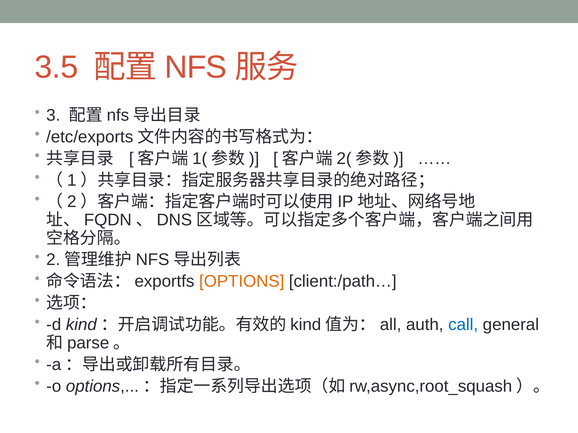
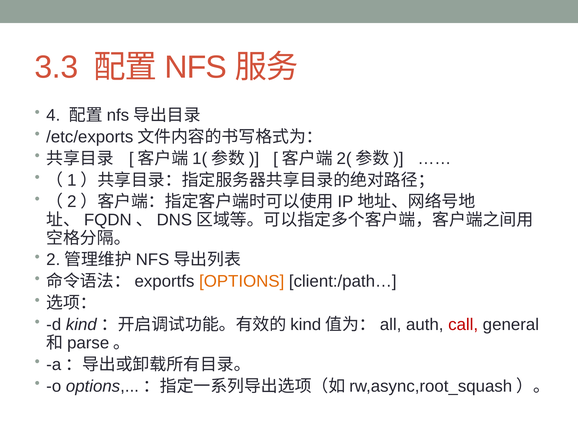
3.5: 3.5 -> 3.3 (56, 67)
3: 3 -> 4 (53, 115)
call colour: blue -> red (463, 325)
